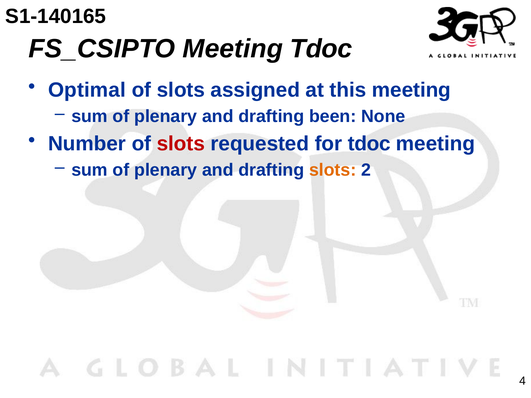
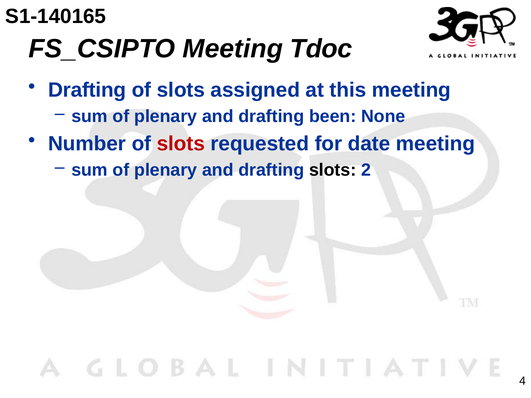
Optimal: Optimal -> Drafting (87, 90)
for tdoc: tdoc -> date (369, 144)
slots colour: orange -> black (333, 170)
